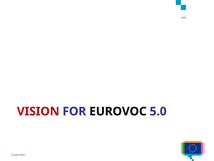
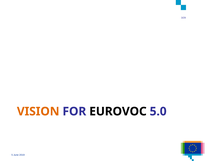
VISION colour: red -> orange (38, 111)
